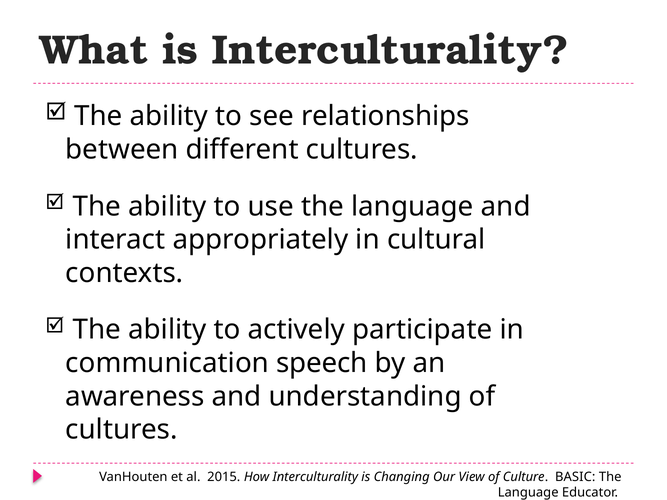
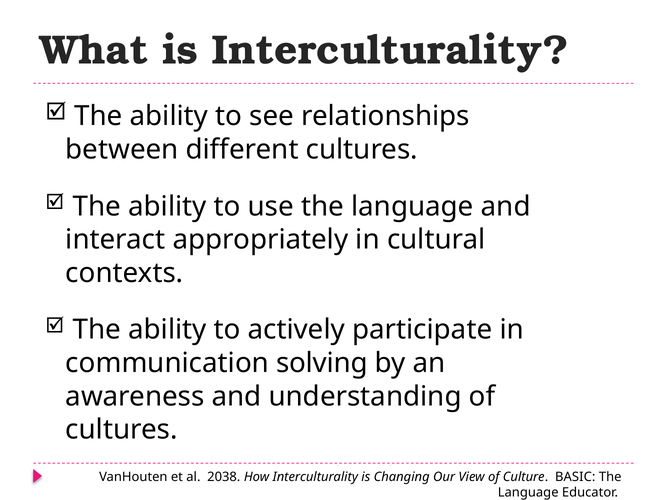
speech: speech -> solving (322, 363)
2015: 2015 -> 2038 (224, 477)
